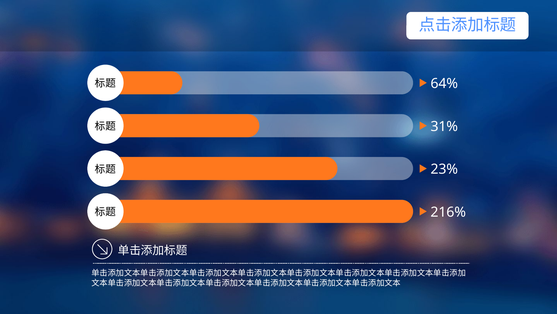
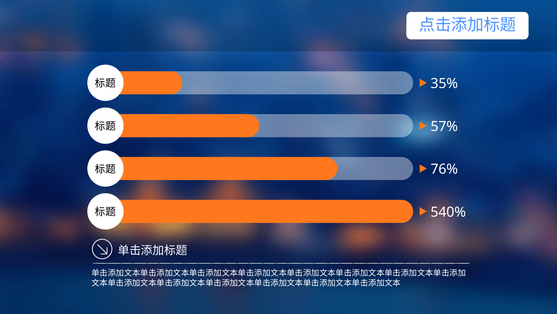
64%: 64% -> 35% (444, 83)
31%: 31% -> 57% (444, 126)
23%: 23% -> 76% (444, 169)
216%: 216% -> 540% (448, 212)
